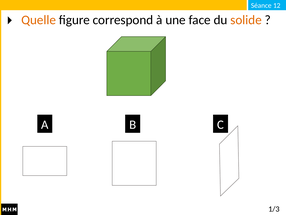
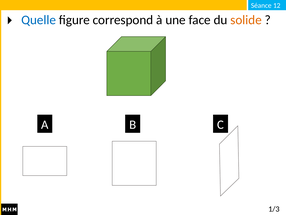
Quelle colour: orange -> blue (39, 20)
